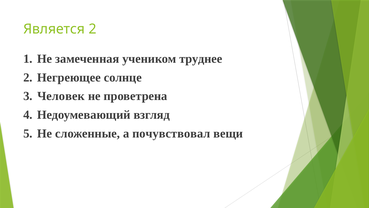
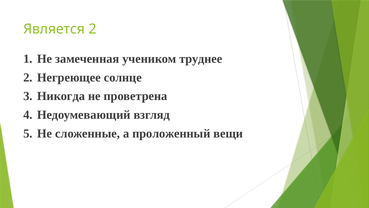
Человек: Человек -> Никогда (61, 96)
почувствовал: почувствовал -> проложенный (171, 133)
